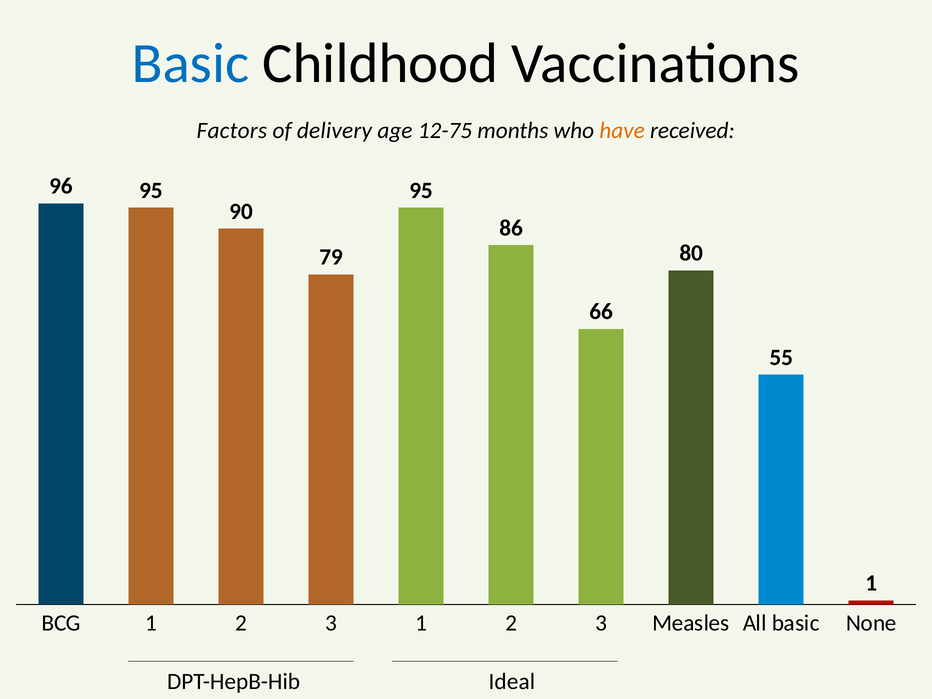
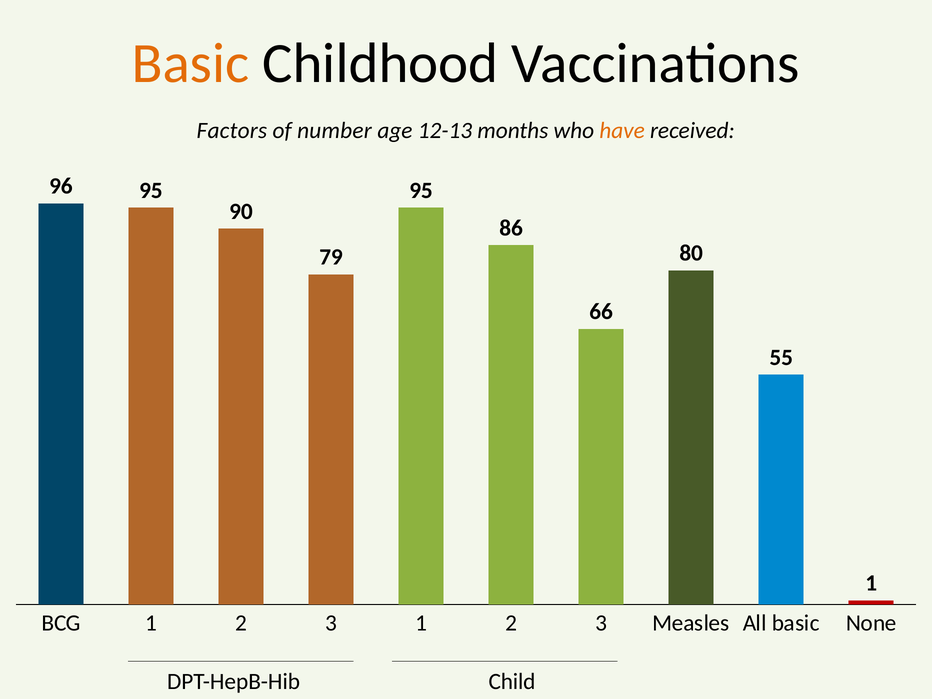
Basic colour: blue -> orange (191, 64)
delivery: delivery -> number (334, 130)
12-75: 12-75 -> 12-13 (445, 130)
Ideal: Ideal -> Child (512, 682)
